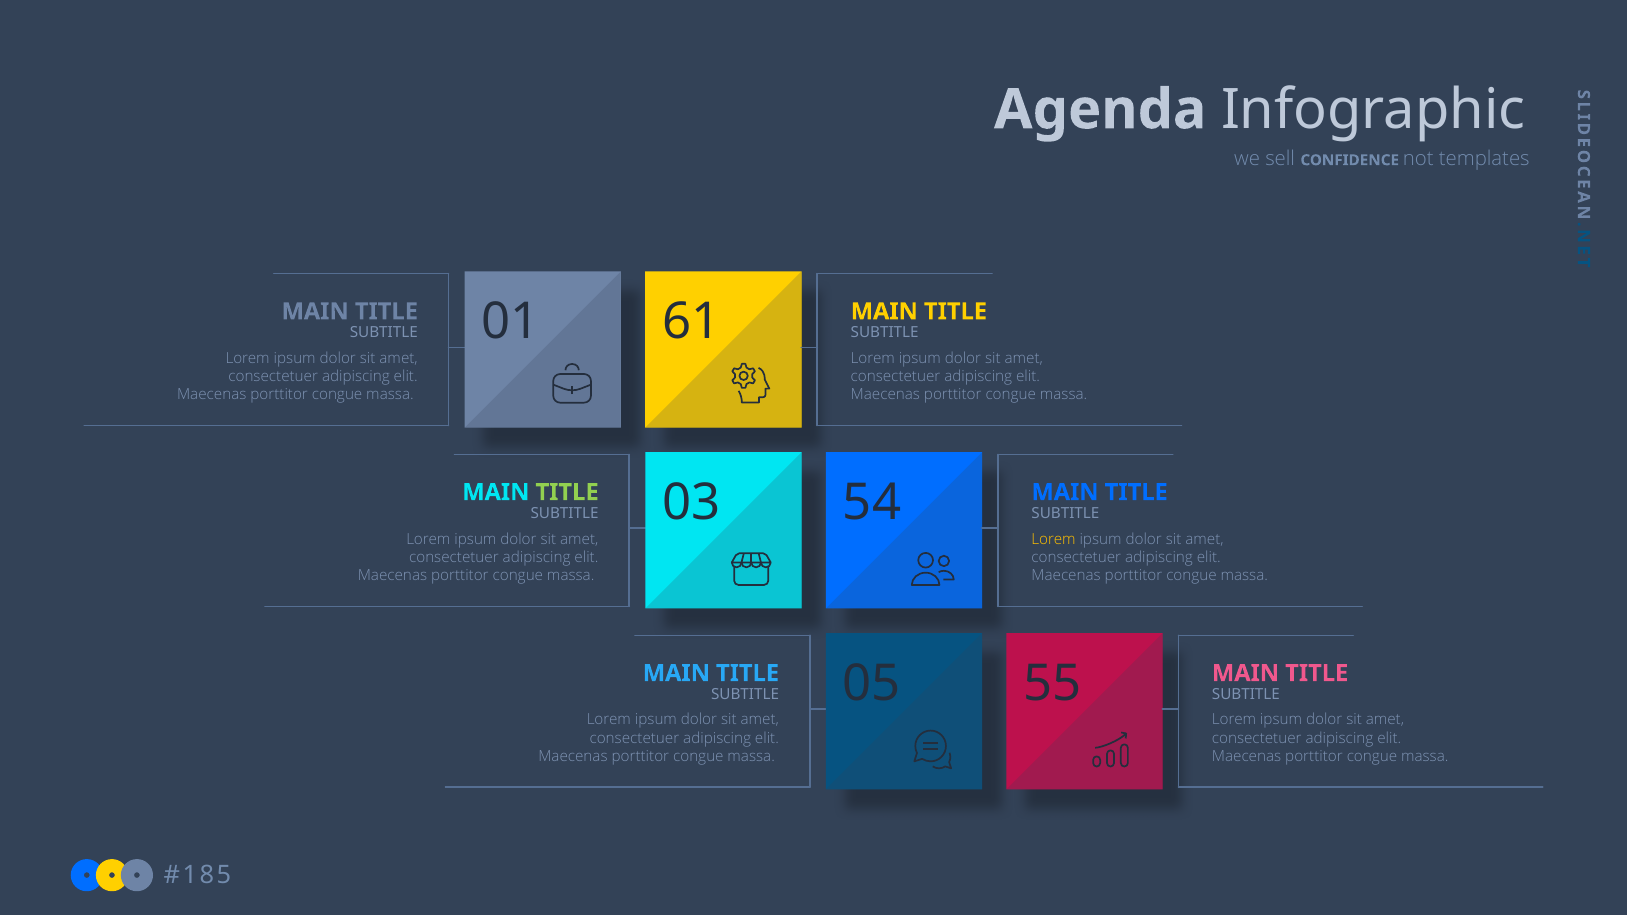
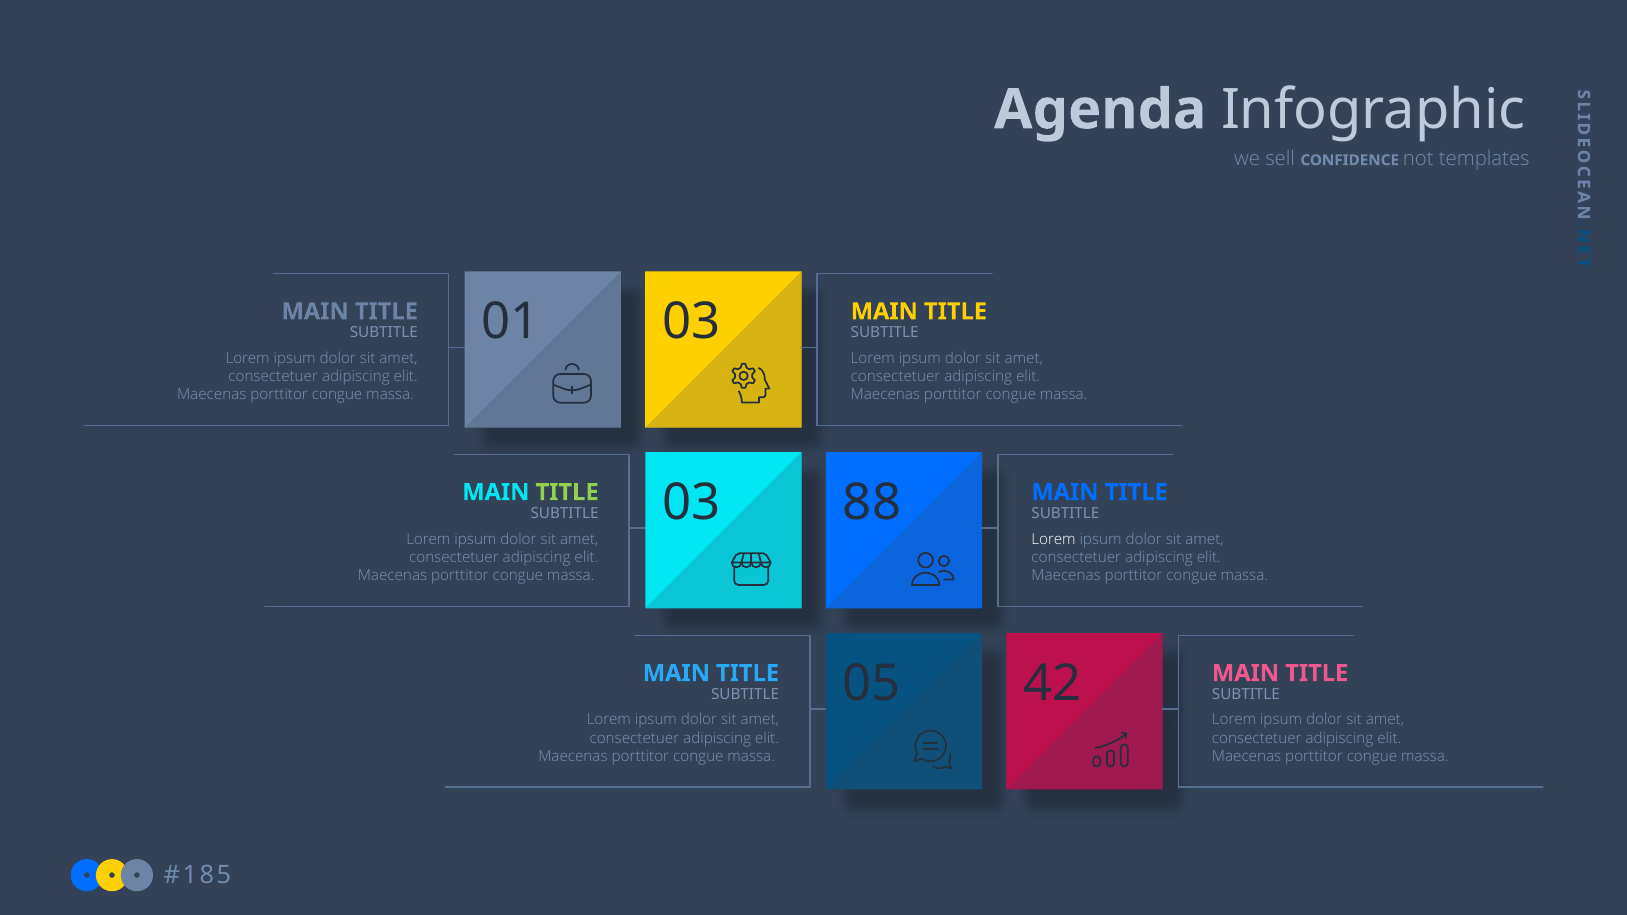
01 61: 61 -> 03 (691, 322)
54: 54 -> 88 (872, 503)
Lorem colour: yellow -> white (1054, 539)
55: 55 -> 42 (1053, 683)
